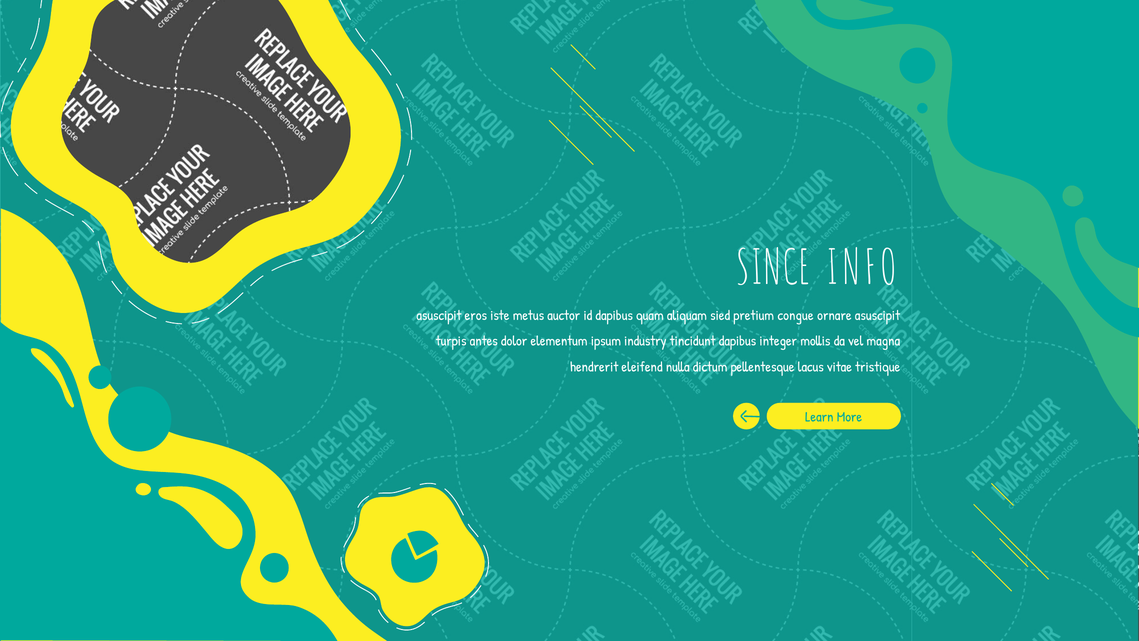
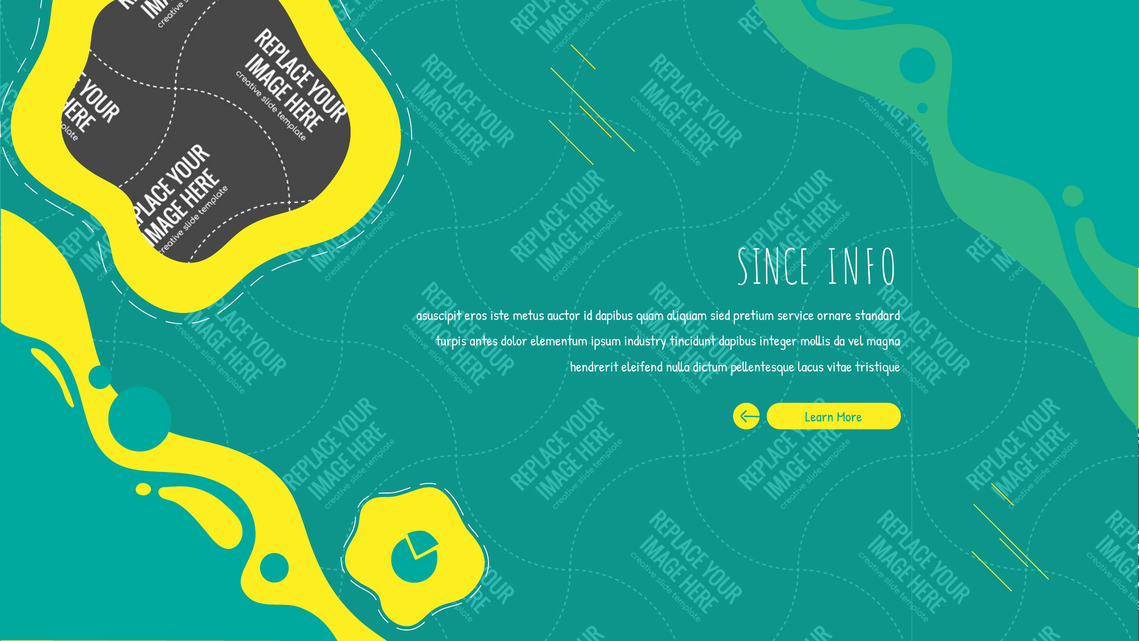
congue: congue -> service (796, 315)
ornare asuscipit: asuscipit -> standard (877, 315)
